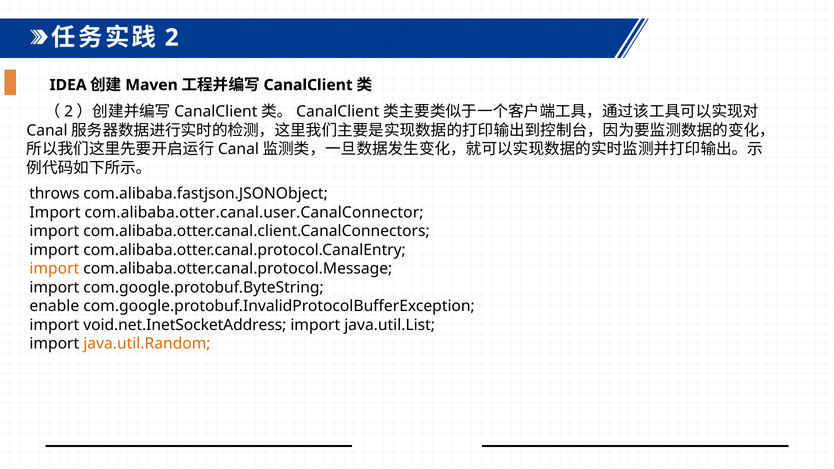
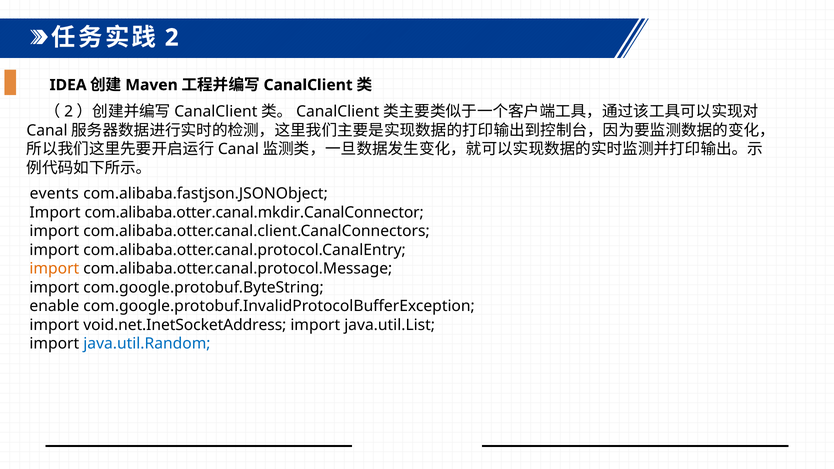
throws: throws -> events (54, 194)
com.alibaba.otter.canal.user.CanalConnector: com.alibaba.otter.canal.user.CanalConnector -> com.alibaba.otter.canal.mkdir.CanalConnector (254, 212)
java.util.Random colour: orange -> blue (147, 344)
